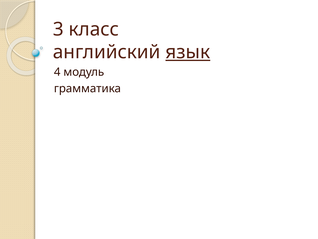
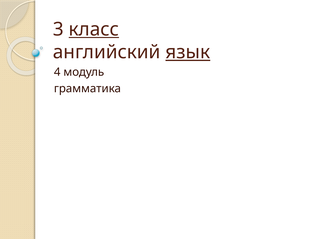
класс underline: none -> present (94, 29)
